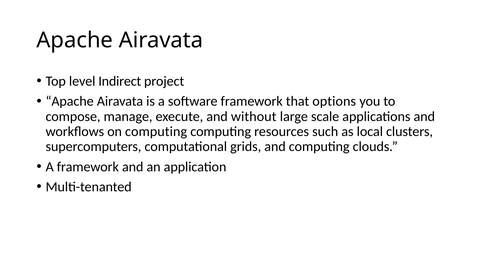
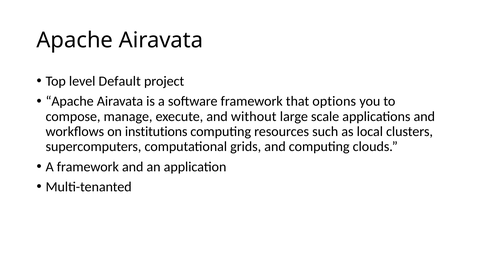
Indirect: Indirect -> Default (120, 81)
on computing: computing -> institutions (156, 132)
